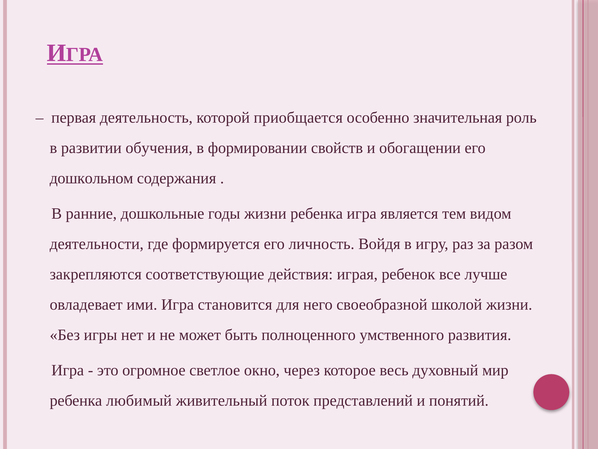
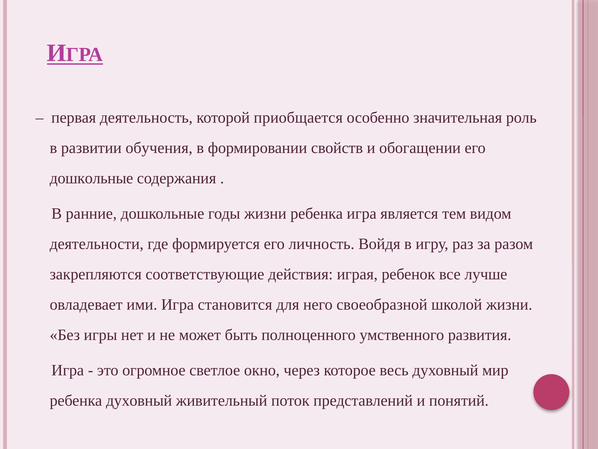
дошкольном: дошкольном -> дошкольные (91, 178)
ребенка любимый: любимый -> духовный (139, 400)
